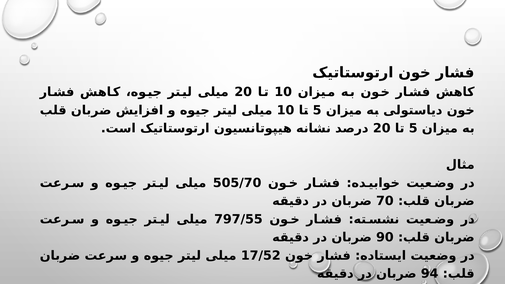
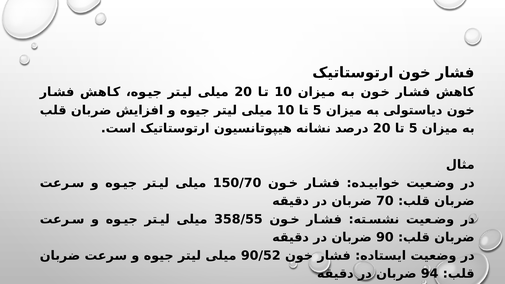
505/70: 505/70 -> 150/70 (237, 183)
797/55: 797/55 -> 358/55 (238, 219)
17/52: 17/52 -> 90/52 (261, 256)
